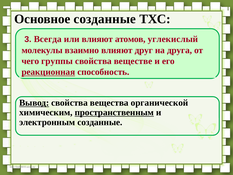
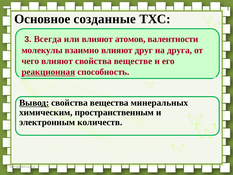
углекислый: углекислый -> валентности (173, 39)
чего группы: группы -> влияют (57, 61)
органической: органической -> минеральных (159, 103)
пространственным underline: present -> none (114, 112)
электронным созданные: созданные -> количеств (100, 122)
